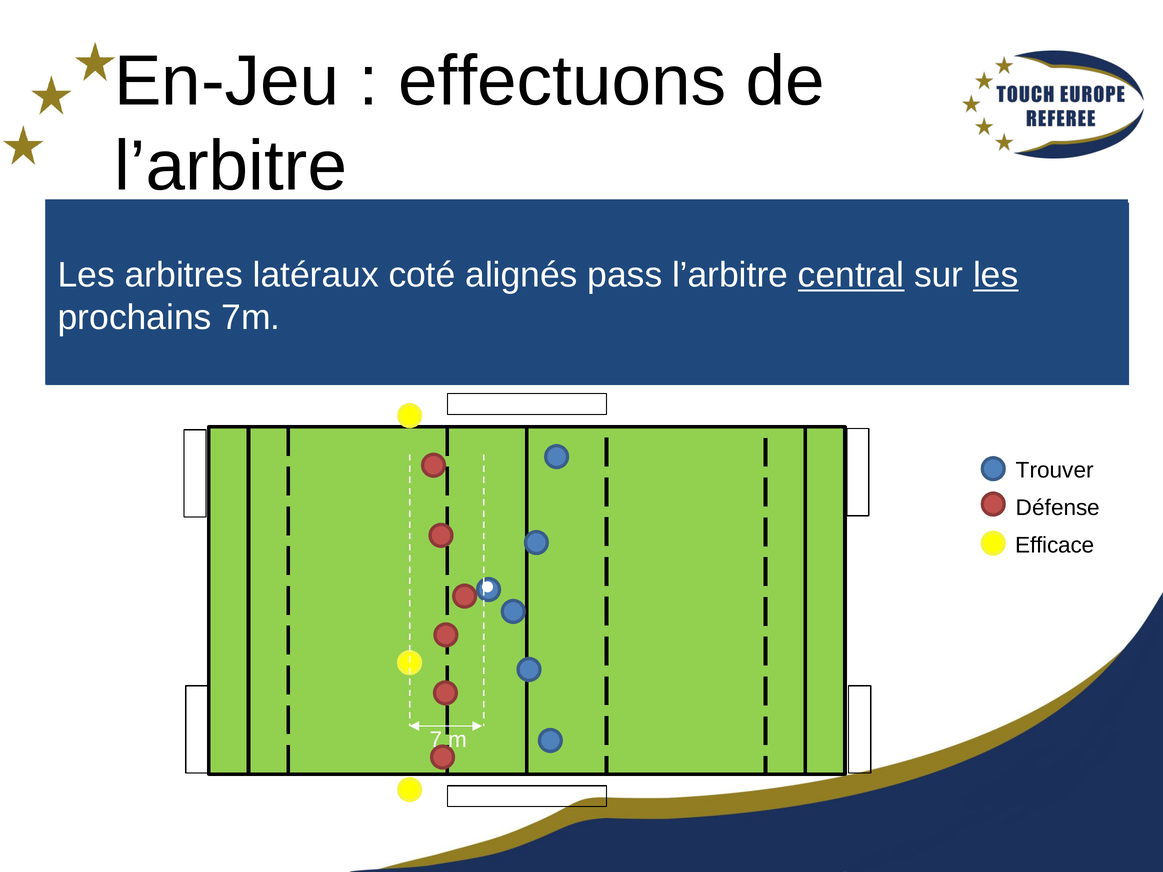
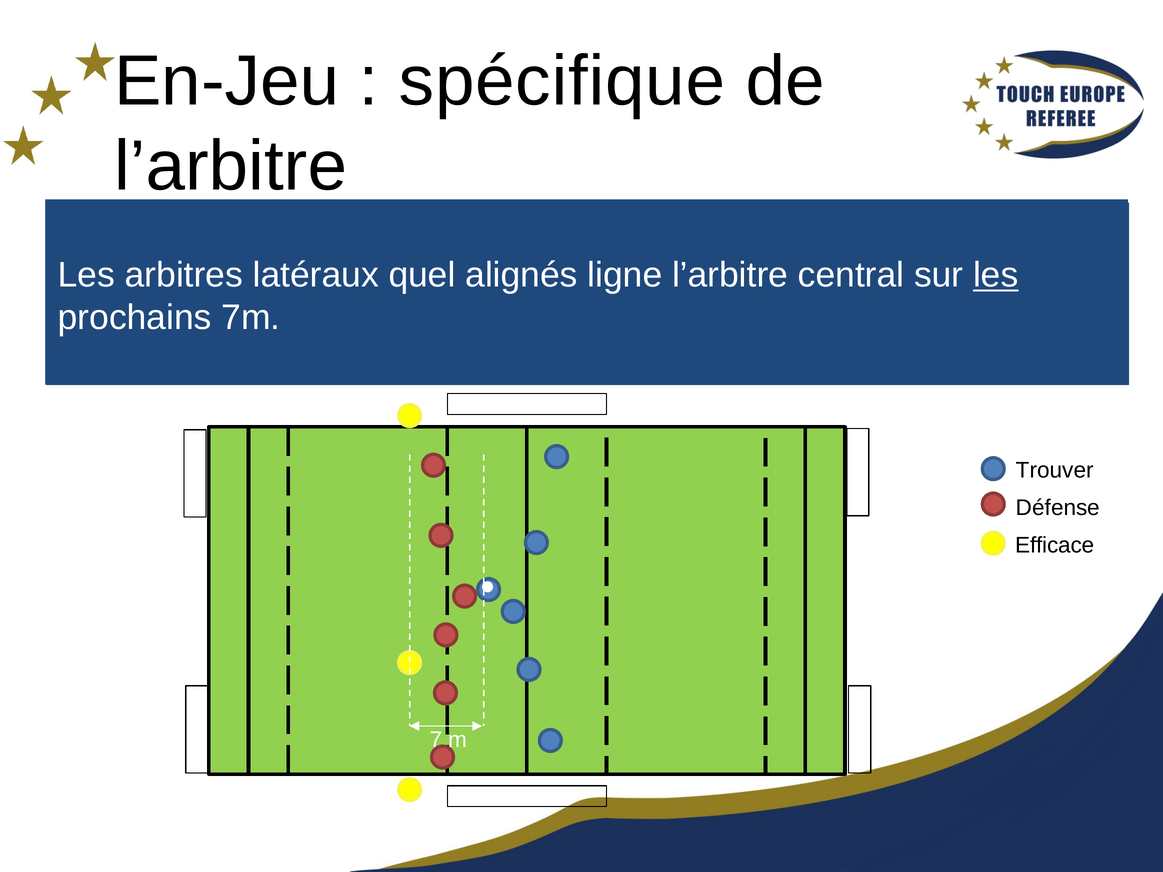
effectuons: effectuons -> spécifique (562, 81)
coté: coté -> quel (422, 275)
pass: pass -> ligne (625, 275)
central underline: present -> none (851, 275)
